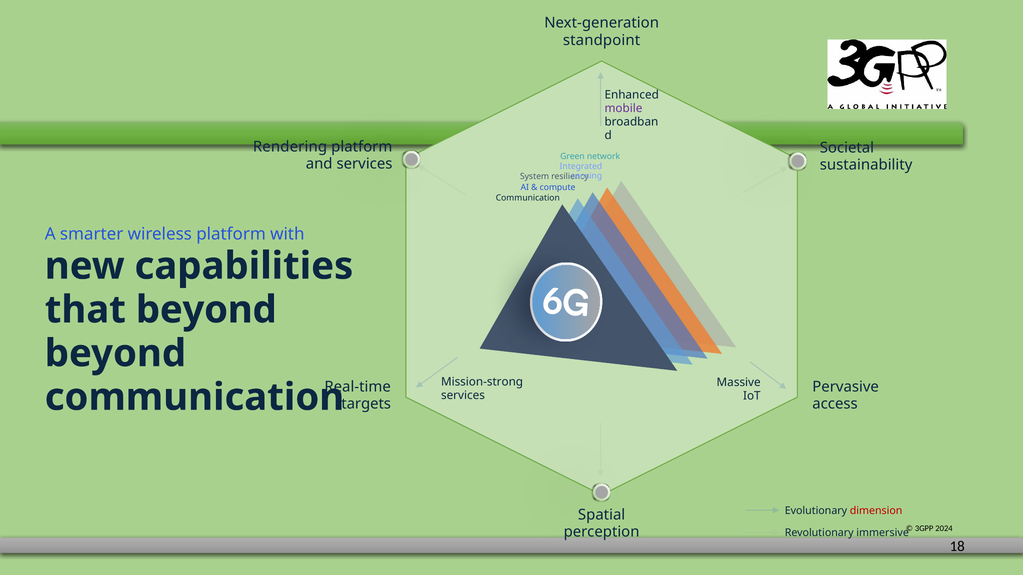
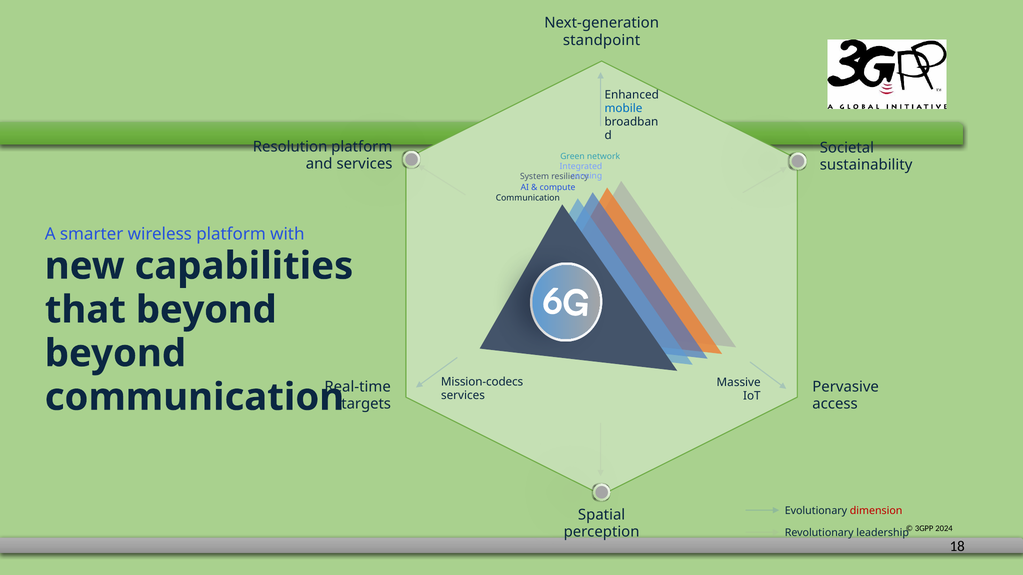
mobile colour: purple -> blue (623, 109)
Rendering: Rendering -> Resolution (290, 147)
Mission-strong: Mission-strong -> Mission-codecs (482, 382)
immersive: immersive -> leadership (883, 533)
